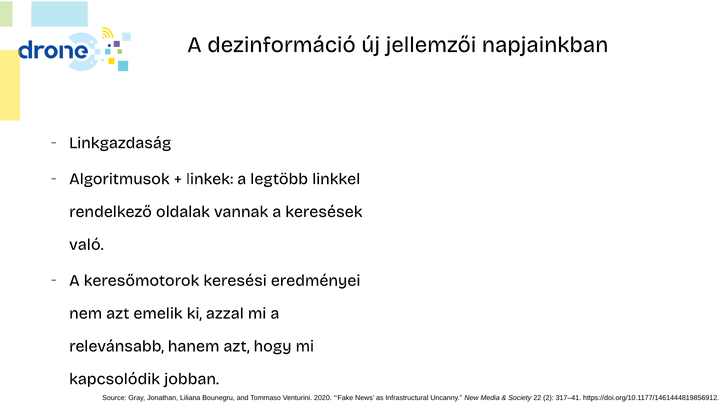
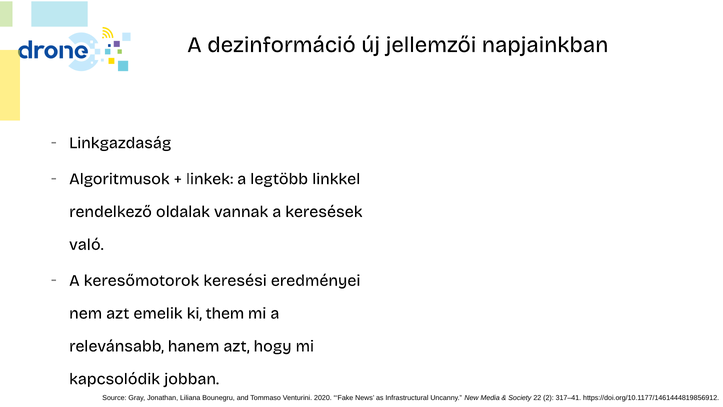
azzal: azzal -> them (225, 313)
